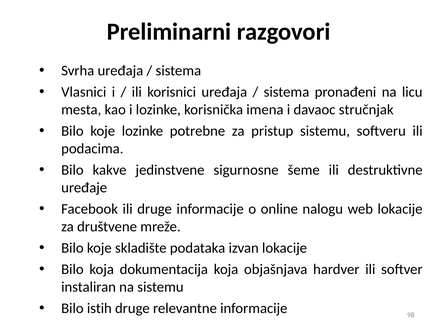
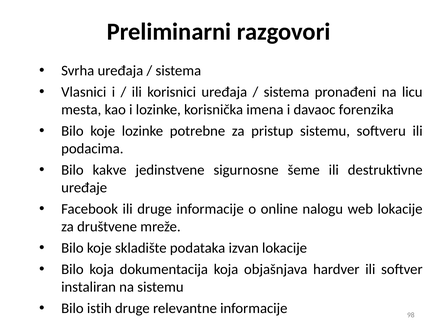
stručnjak: stručnjak -> forenzika (366, 110)
